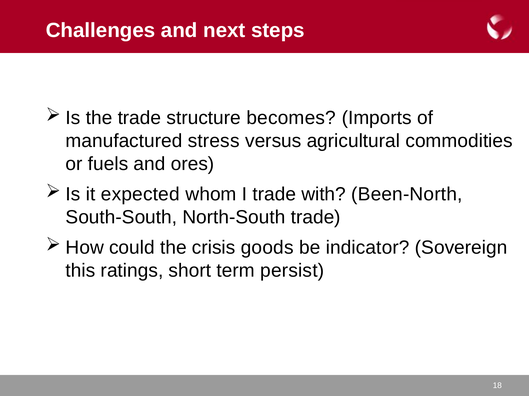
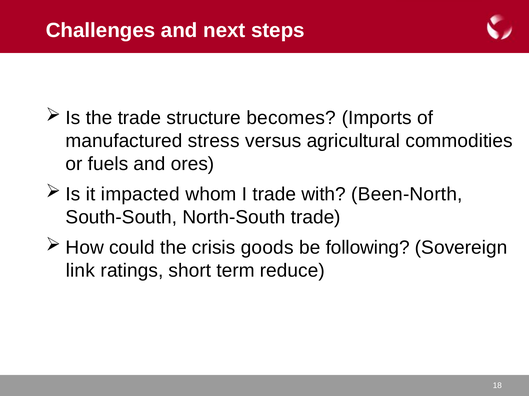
expected: expected -> impacted (140, 195)
indicator: indicator -> following (368, 248)
this: this -> link (80, 271)
persist: persist -> reduce (292, 271)
